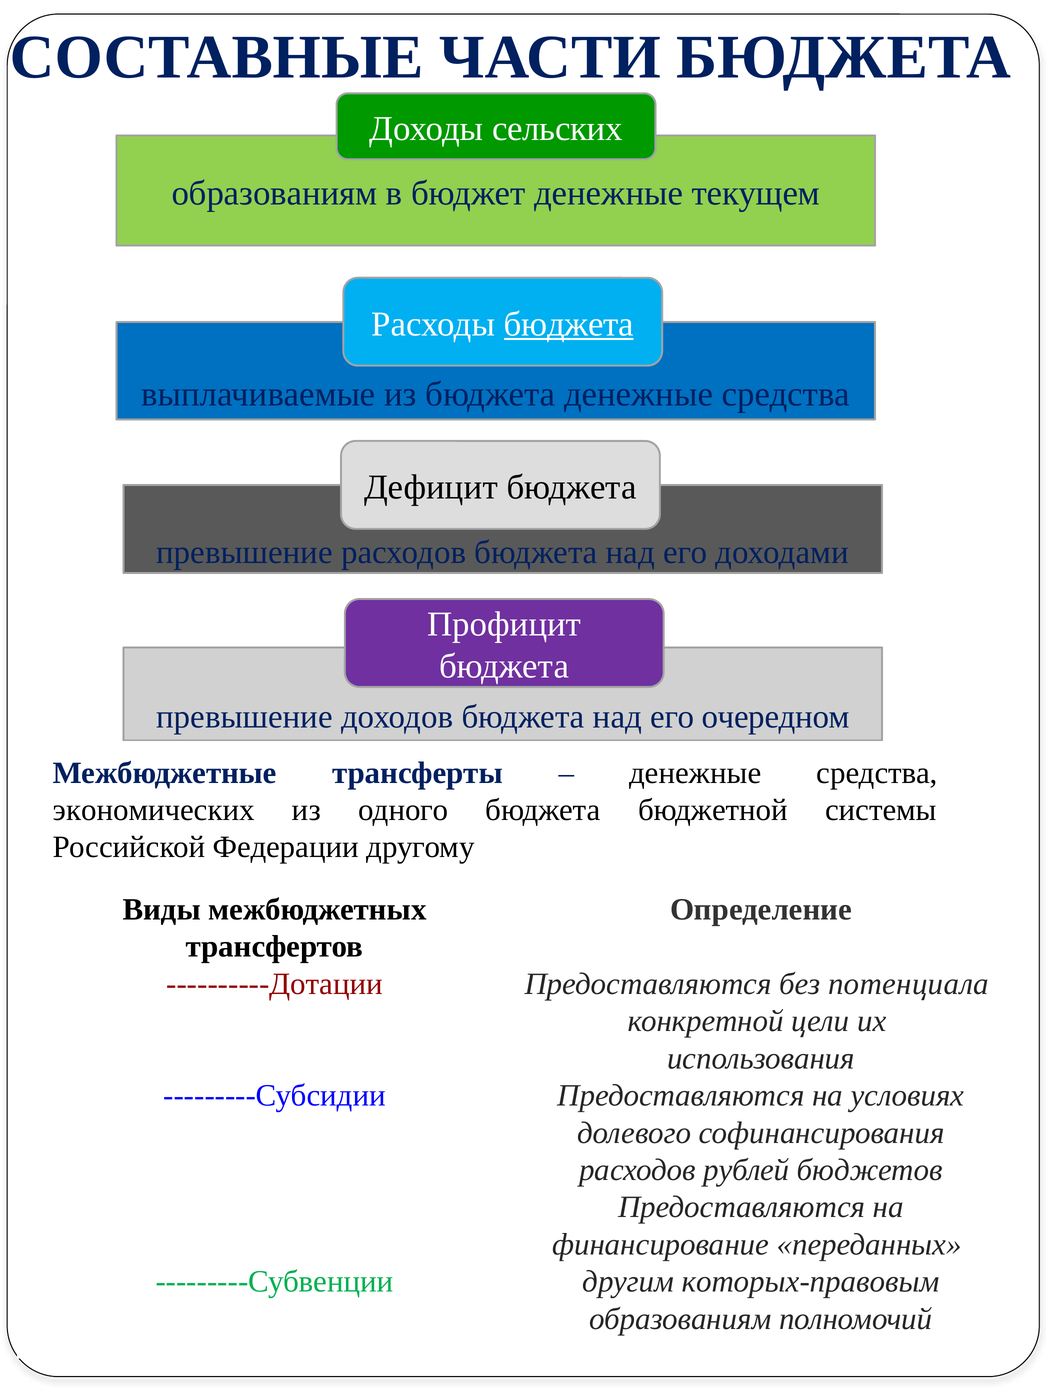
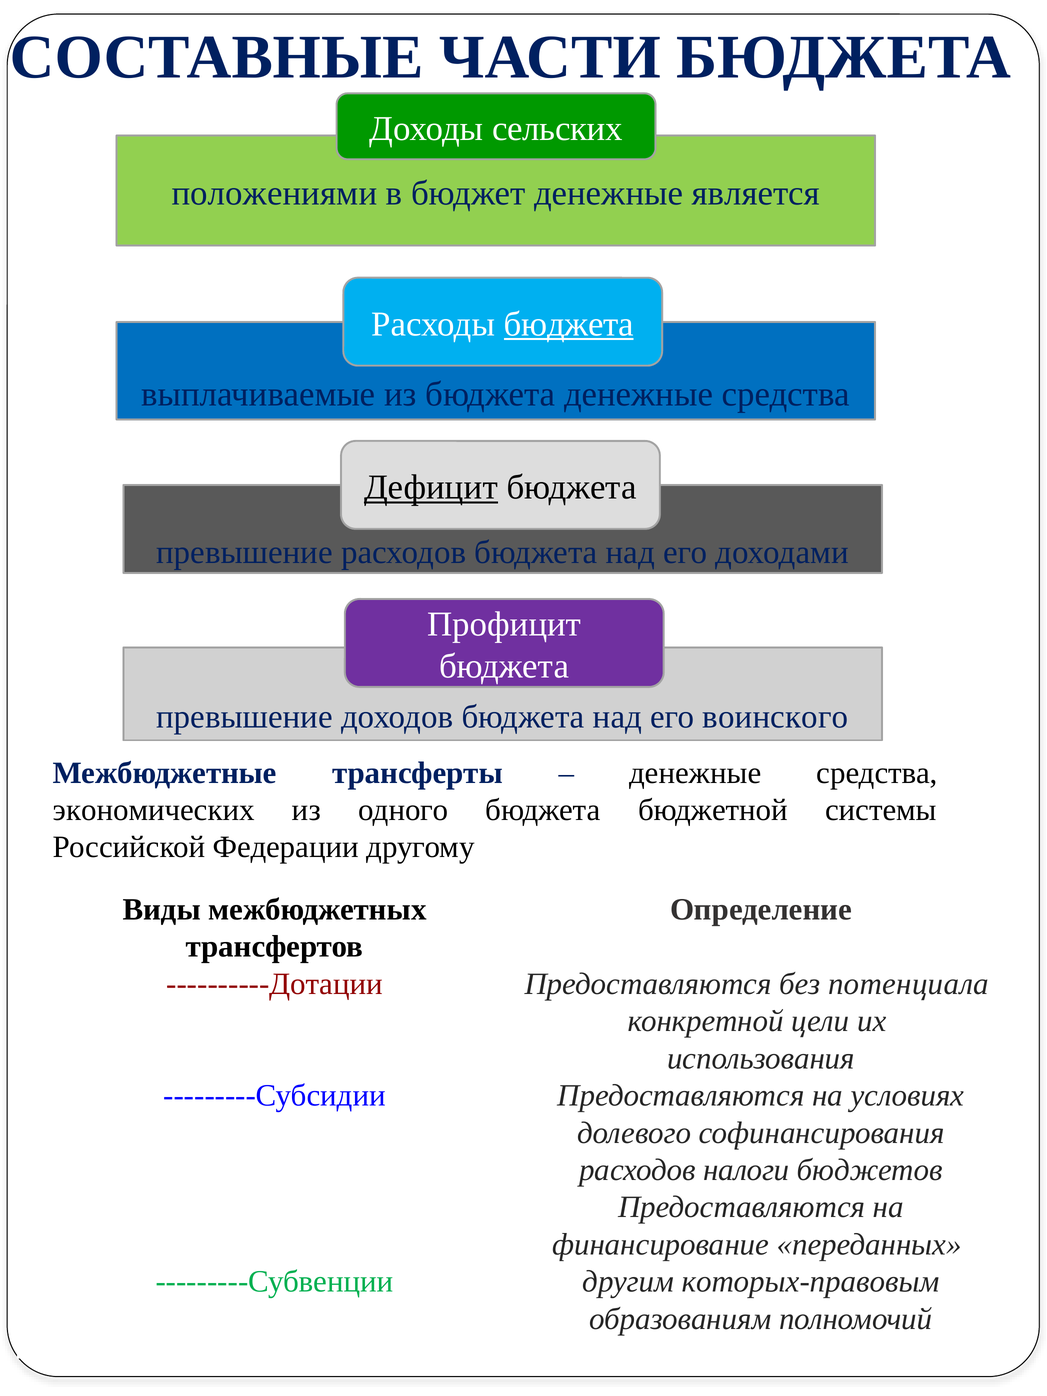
образованиям: образованиям -> положениями (274, 193)
текущем: текущем -> является (756, 193)
Дефицит underline: none -> present (431, 487)
очередном: очередном -> воинского (775, 717)
рублей: рублей -> налоги (746, 1170)
